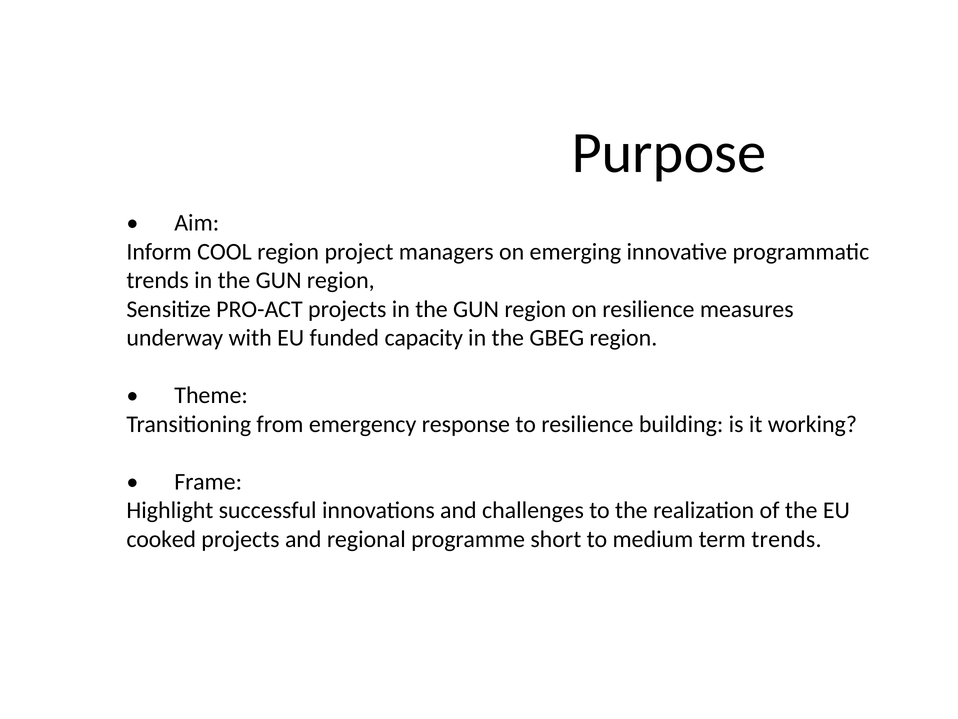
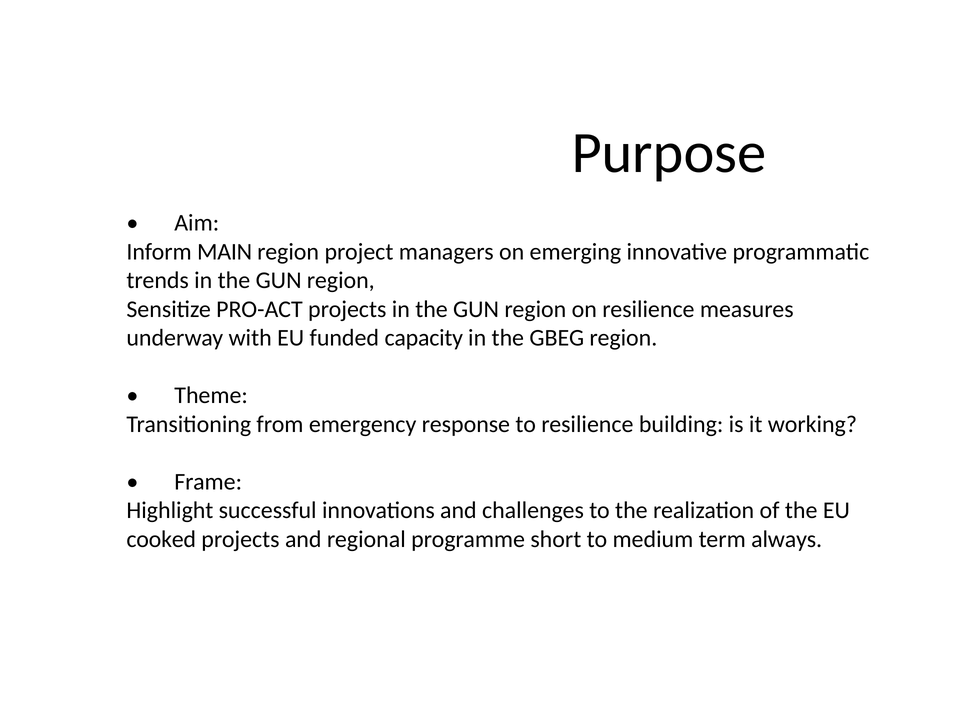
COOL: COOL -> MAIN (225, 252)
term trends: trends -> always (787, 539)
